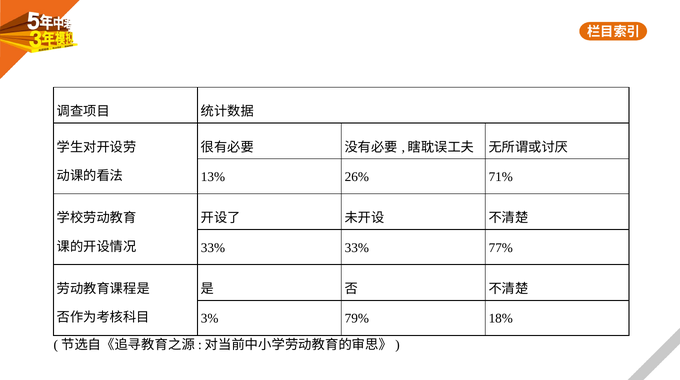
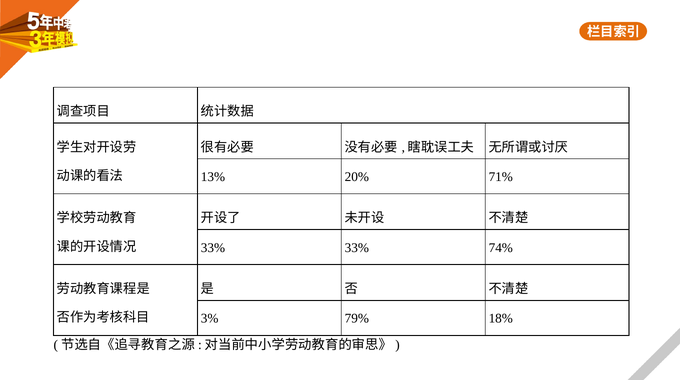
26%: 26% -> 20% (357, 177)
77%: 77% -> 74% (501, 248)
